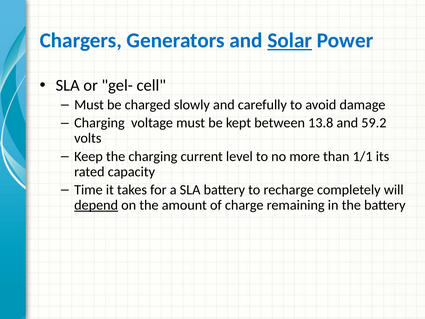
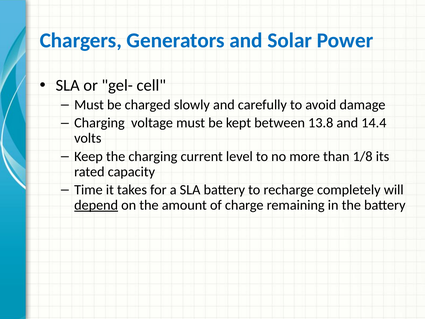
Solar underline: present -> none (290, 41)
59.2: 59.2 -> 14.4 (374, 123)
1/1: 1/1 -> 1/8 (363, 156)
